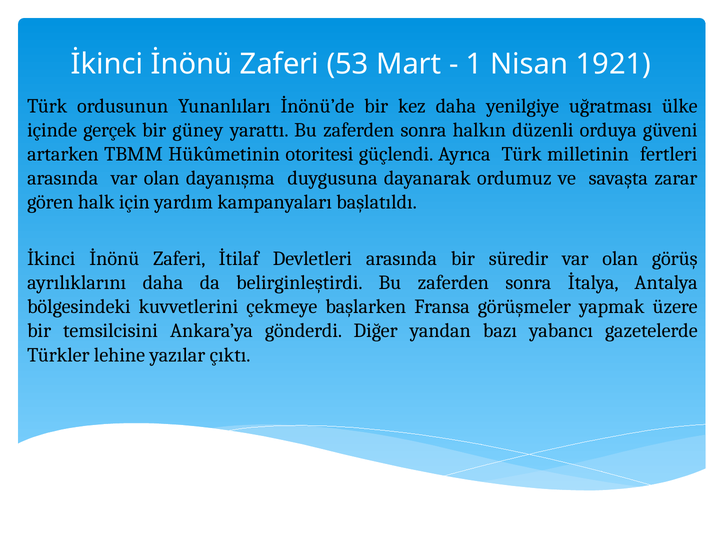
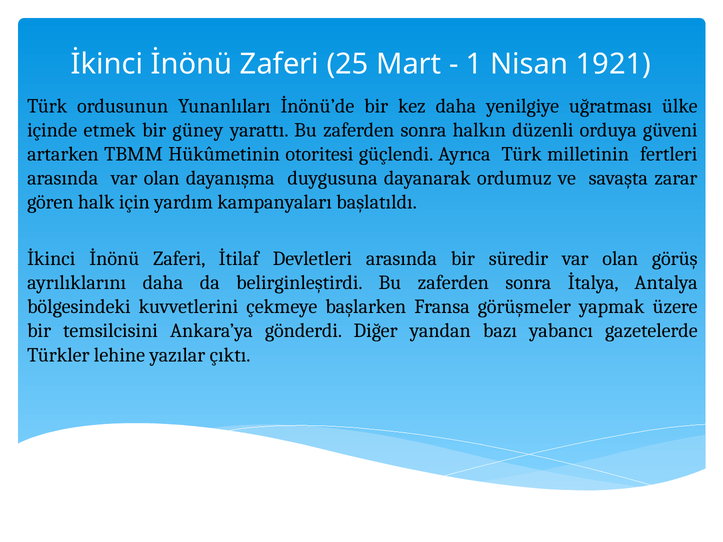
53: 53 -> 25 (348, 64)
gerçek: gerçek -> etmek (110, 130)
